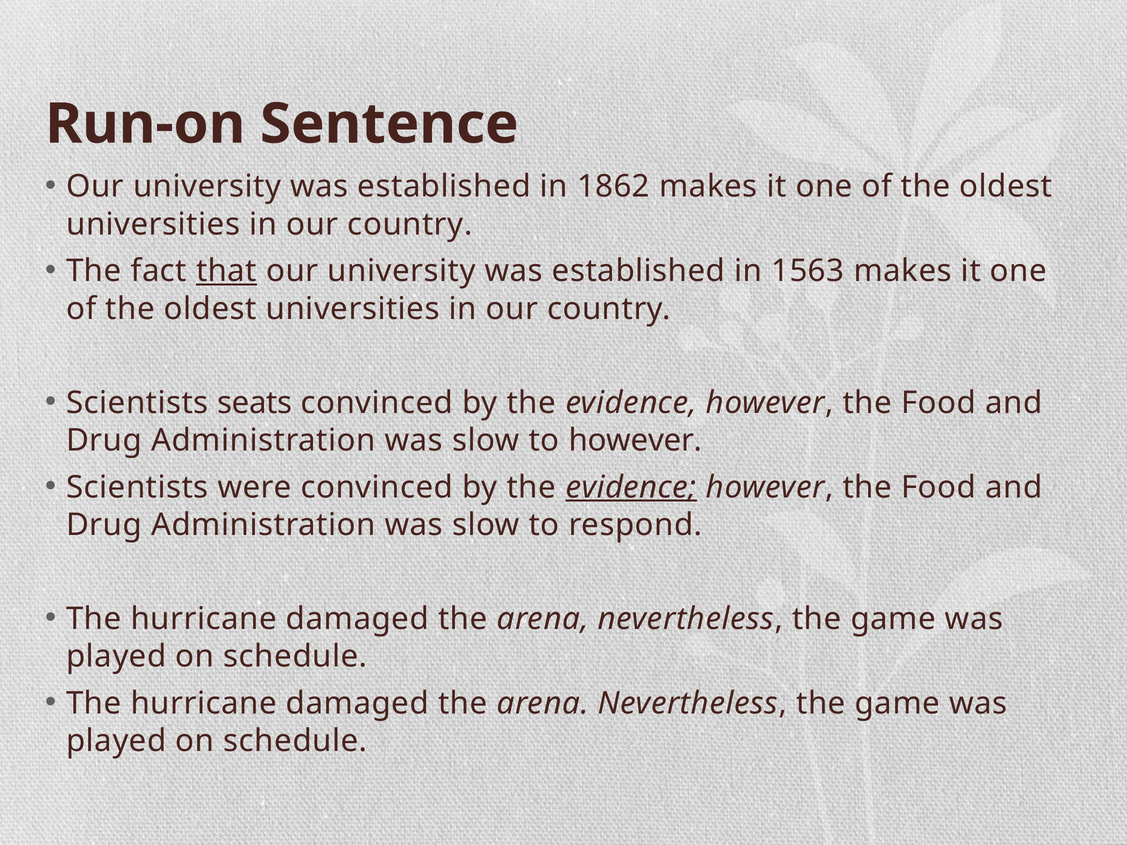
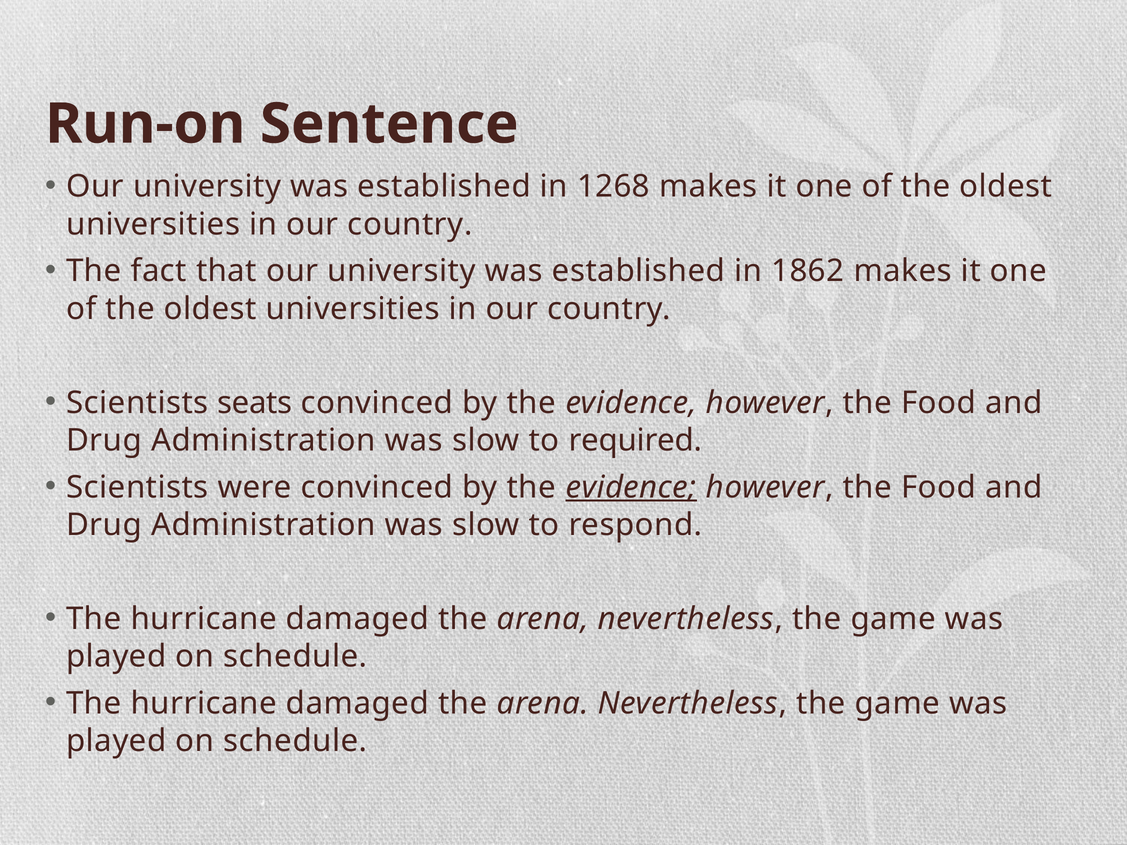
1862: 1862 -> 1268 (613, 187)
that underline: present -> none (226, 271)
1563: 1563 -> 1862 (808, 271)
to however: however -> required (635, 440)
